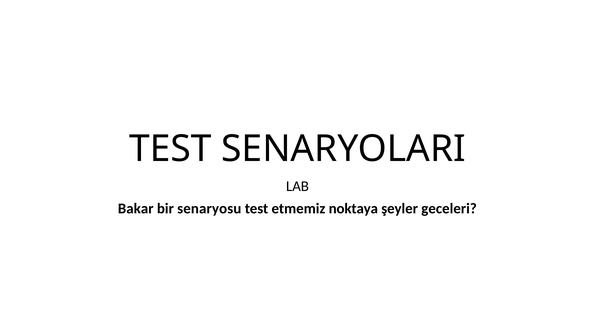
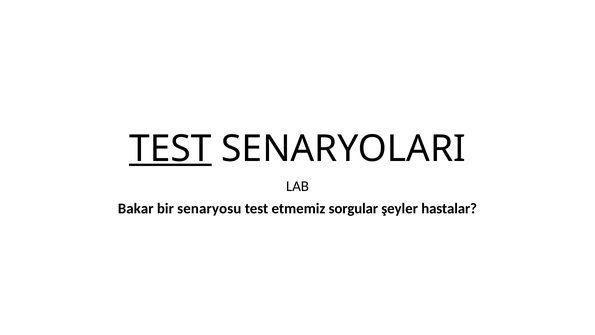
TEST underline: none -> present (170, 149)
noktaya: noktaya -> sorgular (353, 208)
geceleri: geceleri -> hastalar (449, 208)
